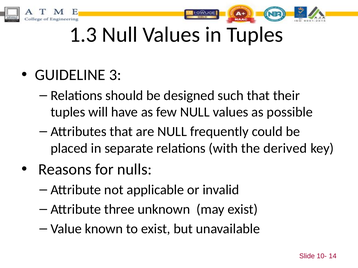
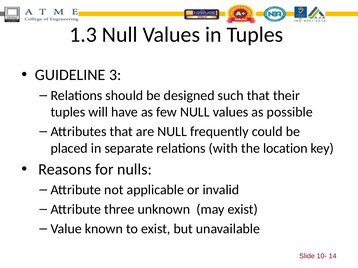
derived: derived -> location (285, 148)
